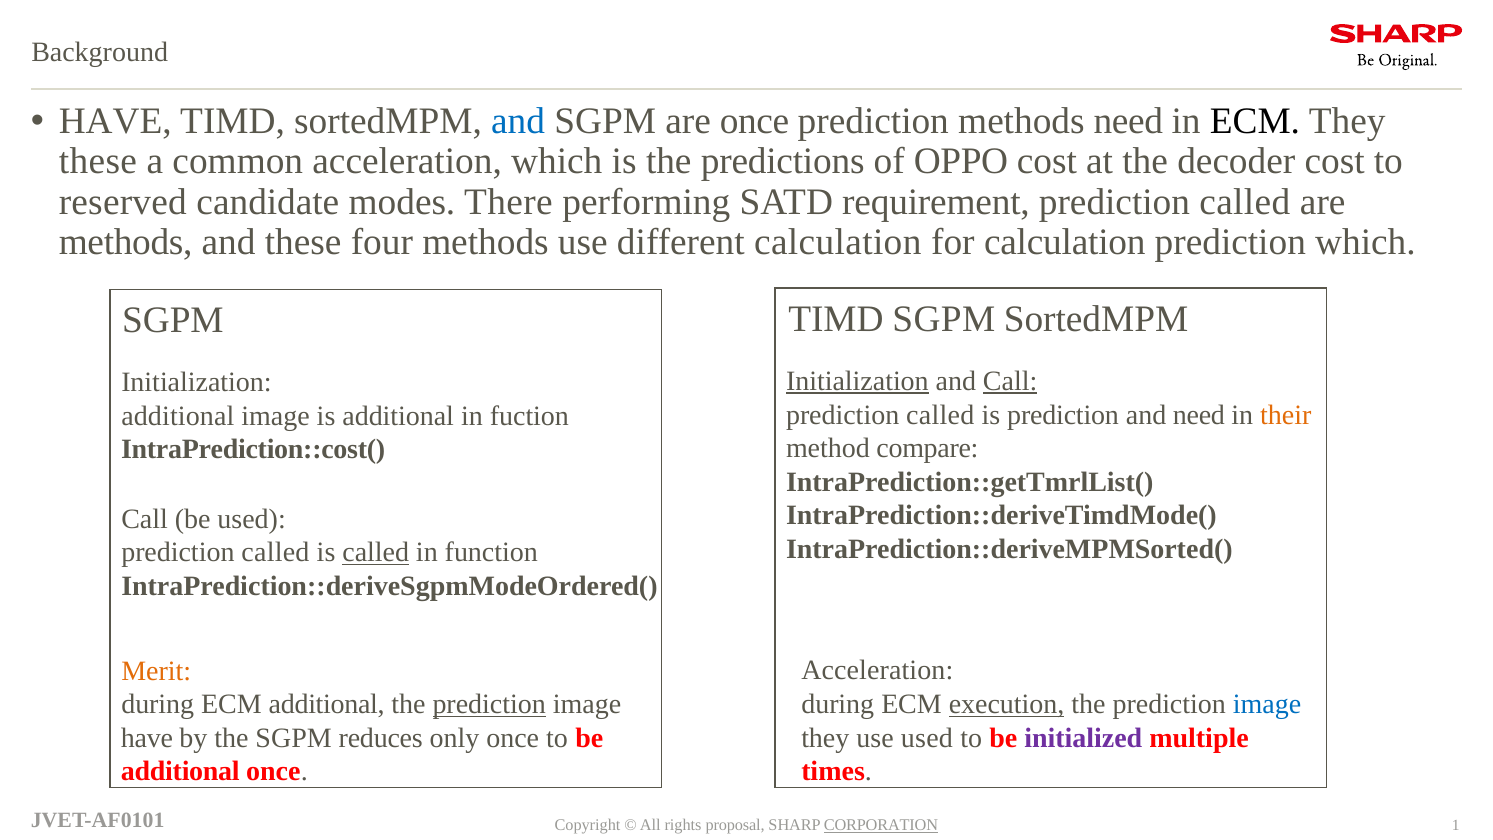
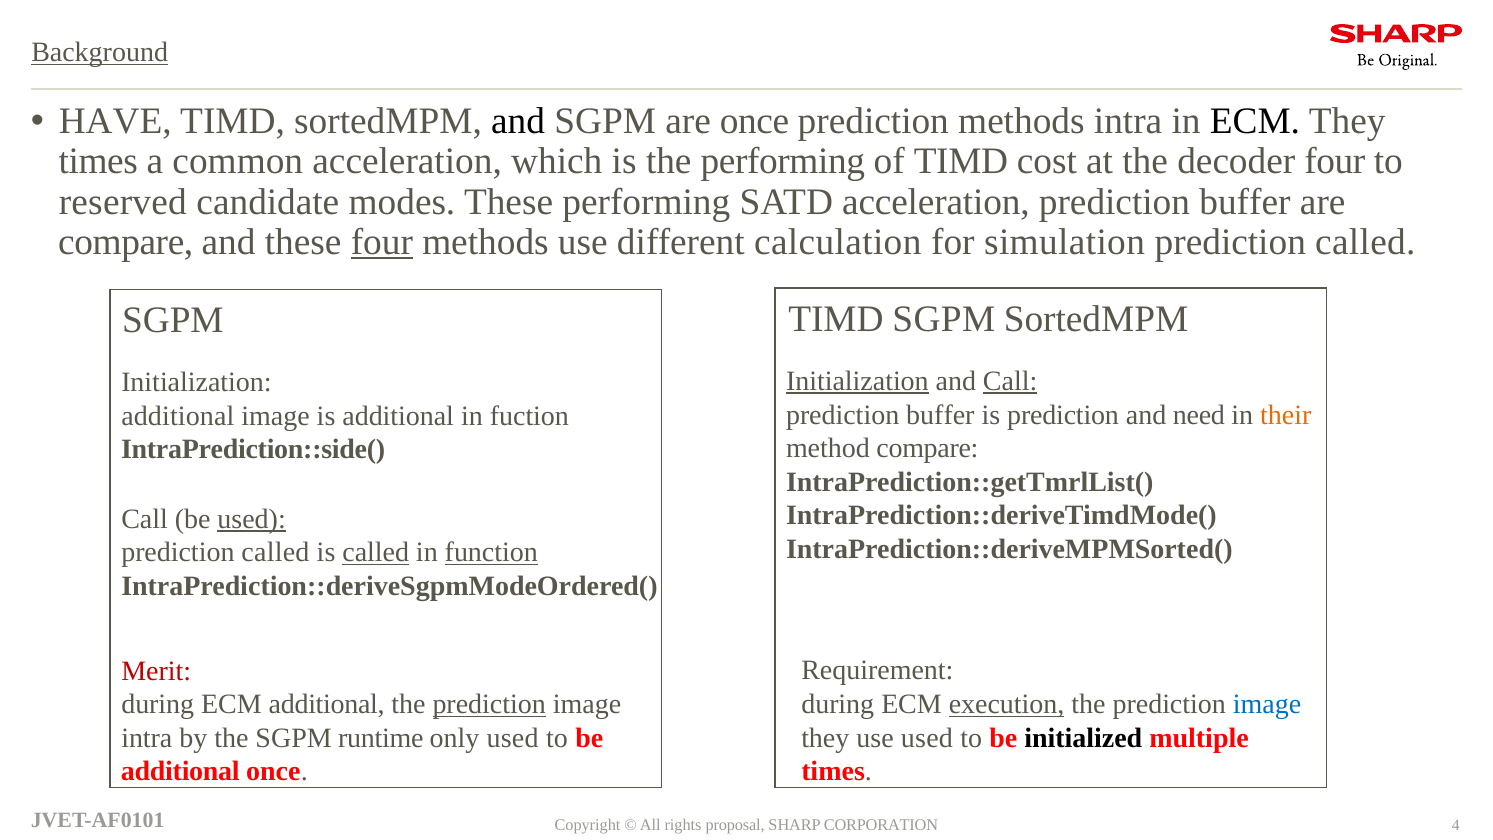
Background underline: none -> present (100, 52)
and colour: blue -> black (518, 121)
methods need: need -> intra (1128, 121)
these: these -> times (98, 162)
the predictions: predictions -> performing (783, 162)
of OPPO: OPPO -> TIMD (961, 162)
decoder cost: cost -> four (1335, 162)
modes There: There -> These (509, 202)
SATD requirement: requirement -> acceleration (936, 202)
called: called -> buffer (1245, 202)
methods: methods -> compare (126, 242)
four underline: none -> present (382, 242)
for calculation: calculation -> simulation (1065, 242)
which: which -> called (1365, 242)
called: called -> buffer (940, 415)
IntraPrediction::cost(: IntraPrediction::cost( -> IntraPrediction::side( (253, 450)
used underline: none -> present (252, 519)
function underline: none -> present (491, 552)
Acceleration: Acceleration -> Requirement (877, 671)
Merit colour: orange -> red (156, 671)
initialized colour: purple -> black (1083, 738)
have: have -> intra (147, 738)
reduces: reduces -> runtime (381, 738)
only once: once -> used (513, 738)
1: 1 -> 4 (1456, 825)
CORPORATION underline: present -> none (881, 825)
